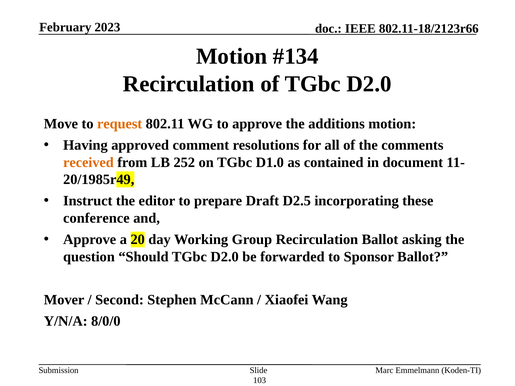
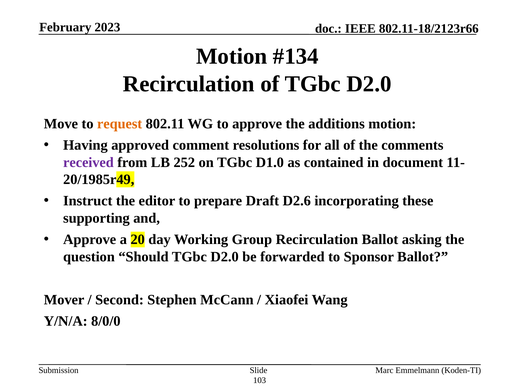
received colour: orange -> purple (88, 162)
D2.5: D2.5 -> D2.6 (297, 201)
conference: conference -> supporting (96, 218)
